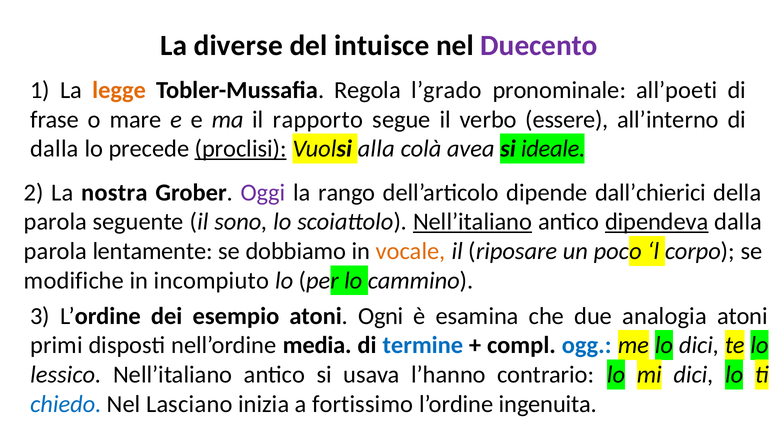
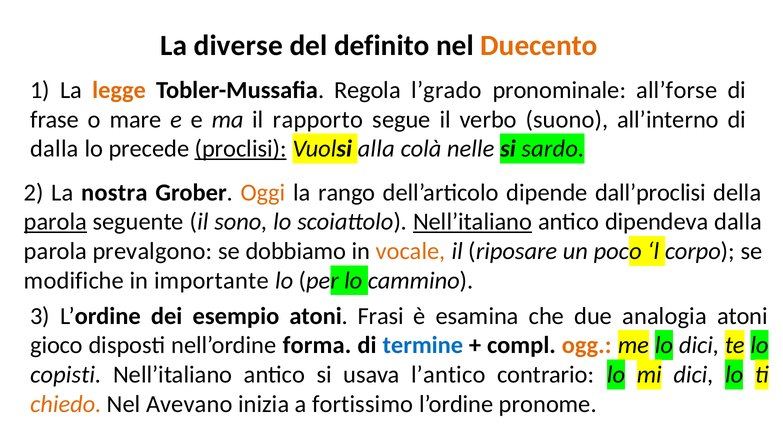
intuisce: intuisce -> definito (382, 46)
Duecento colour: purple -> orange (539, 46)
all’poeti: all’poeti -> all’forse (677, 90)
essere: essere -> suono (567, 120)
avea: avea -> nelle (471, 149)
ideale: ideale -> sardo (553, 149)
Oggi colour: purple -> orange (263, 193)
dall’chierici: dall’chierici -> dall’proclisi (651, 193)
parola underline: none -> present (55, 222)
dipendeva underline: present -> none (657, 222)
lentamente: lentamente -> prevalgono (152, 251)
incompiuto: incompiuto -> importante (211, 281)
Ogni: Ogni -> Frasi (381, 316)
primi: primi -> gioco (57, 346)
media: media -> forma (317, 346)
ogg colour: blue -> orange (587, 346)
lessico: lessico -> copisti (66, 375)
l’hanno: l’hanno -> l’antico (448, 375)
chiedo colour: blue -> orange (66, 404)
Lasciano: Lasciano -> Avevano (189, 404)
ingenuita: ingenuita -> pronome (548, 404)
